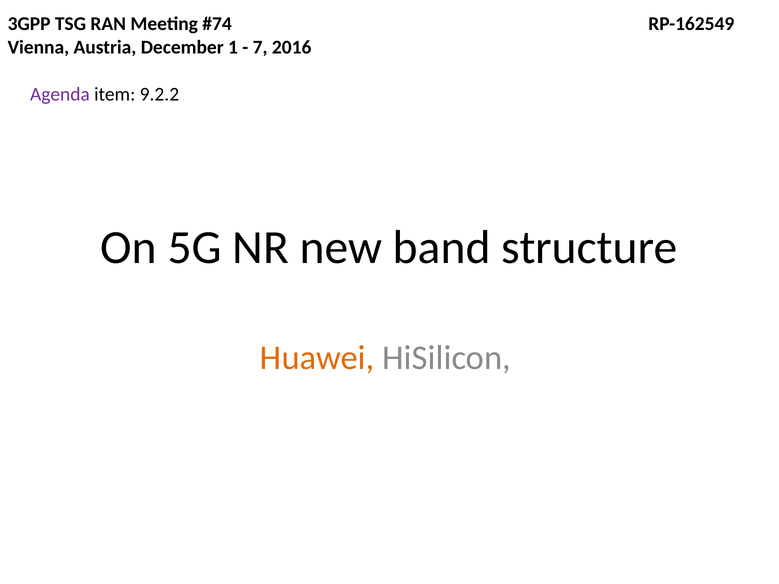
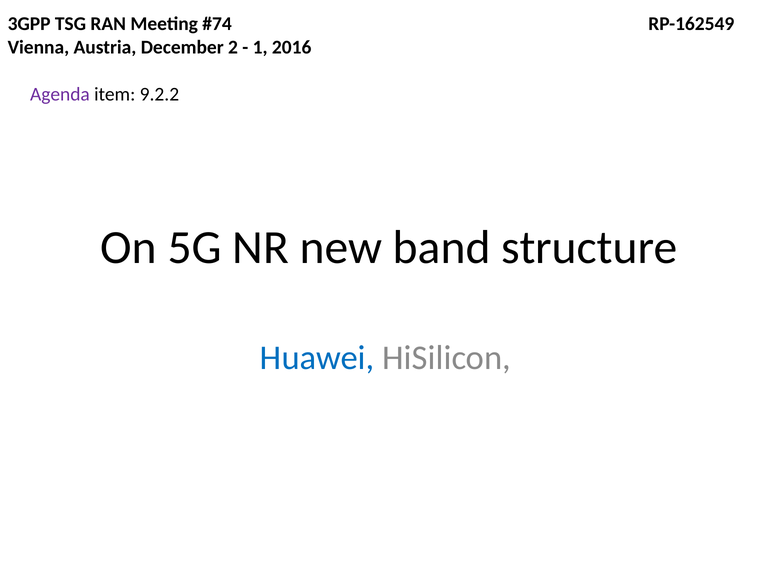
1: 1 -> 2 (233, 47)
7: 7 -> 1 (260, 47)
Huawei colour: orange -> blue (317, 358)
